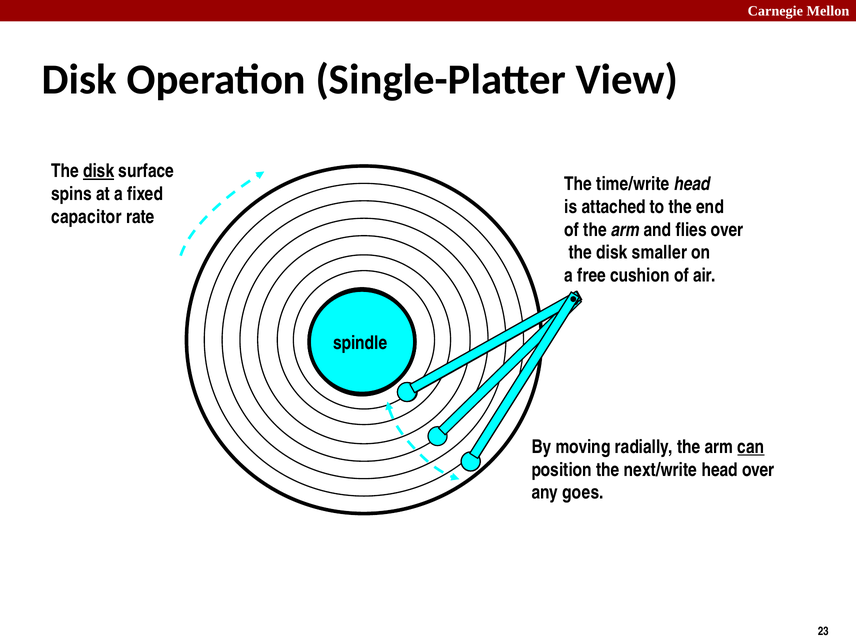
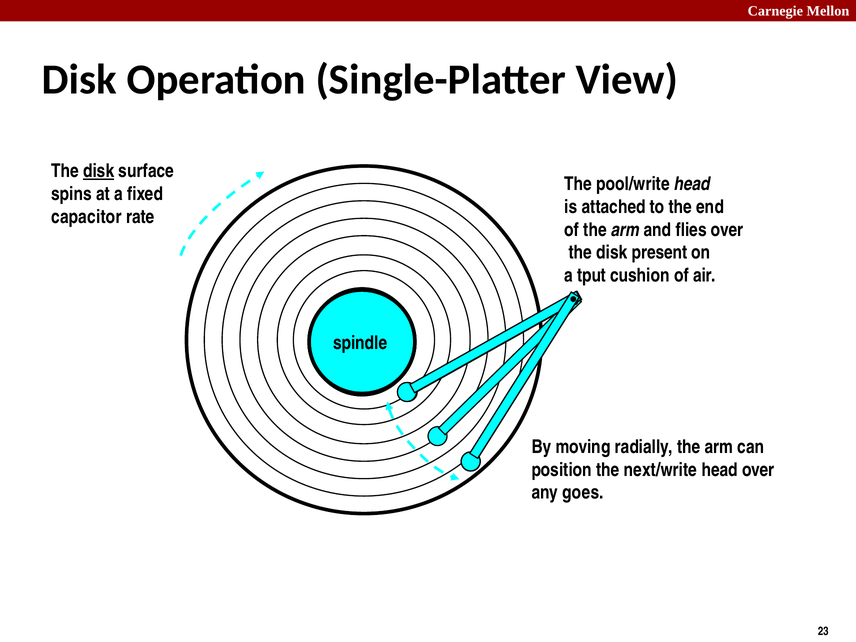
time/write: time/write -> pool/write (633, 184)
smaller: smaller -> present (660, 253)
free: free -> tput (592, 275)
can underline: present -> none (751, 447)
